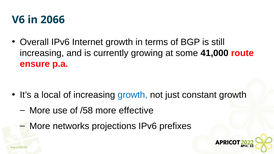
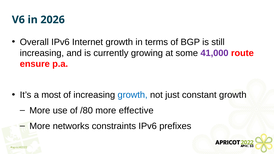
2066: 2066 -> 2026 (53, 20)
41,000 colour: black -> purple (215, 53)
local: local -> most (51, 95)
/58: /58 -> /80 (86, 111)
projections: projections -> constraints (114, 126)
